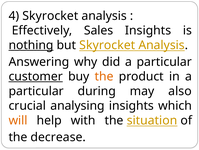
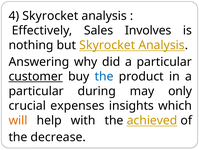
Sales Insights: Insights -> Involves (148, 30)
nothing underline: present -> none (31, 45)
the colour: orange -> blue (104, 76)
also: also -> only (180, 91)
analysing: analysing -> expenses (77, 105)
situation: situation -> achieved (152, 120)
